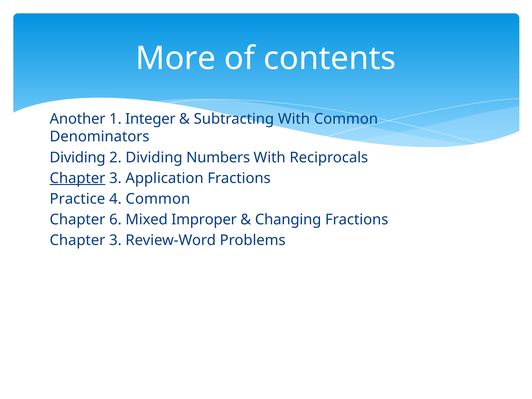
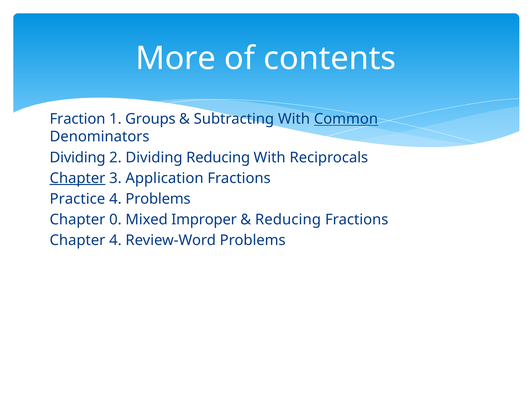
Another: Another -> Fraction (78, 119)
Integer: Integer -> Groups (150, 119)
Common underline: none -> present (346, 119)
Dividing Numbers: Numbers -> Reducing (218, 157)
4 Common: Common -> Problems (158, 199)
6: 6 -> 0 (115, 220)
Changing: Changing -> Reducing (288, 220)
3: 3 -> 4 (115, 240)
